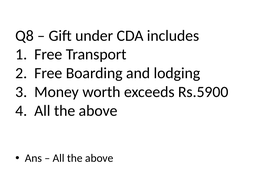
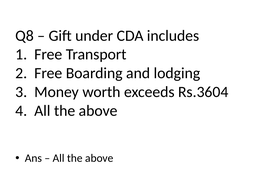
Rs.5900: Rs.5900 -> Rs.3604 (203, 92)
